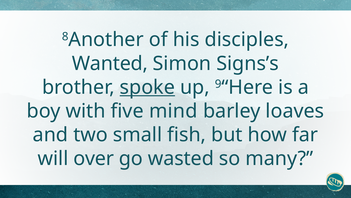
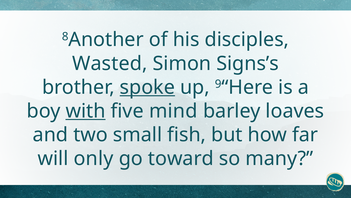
Wanted: Wanted -> Wasted (110, 63)
with underline: none -> present (86, 111)
over: over -> only (93, 158)
wasted: wasted -> toward (181, 158)
